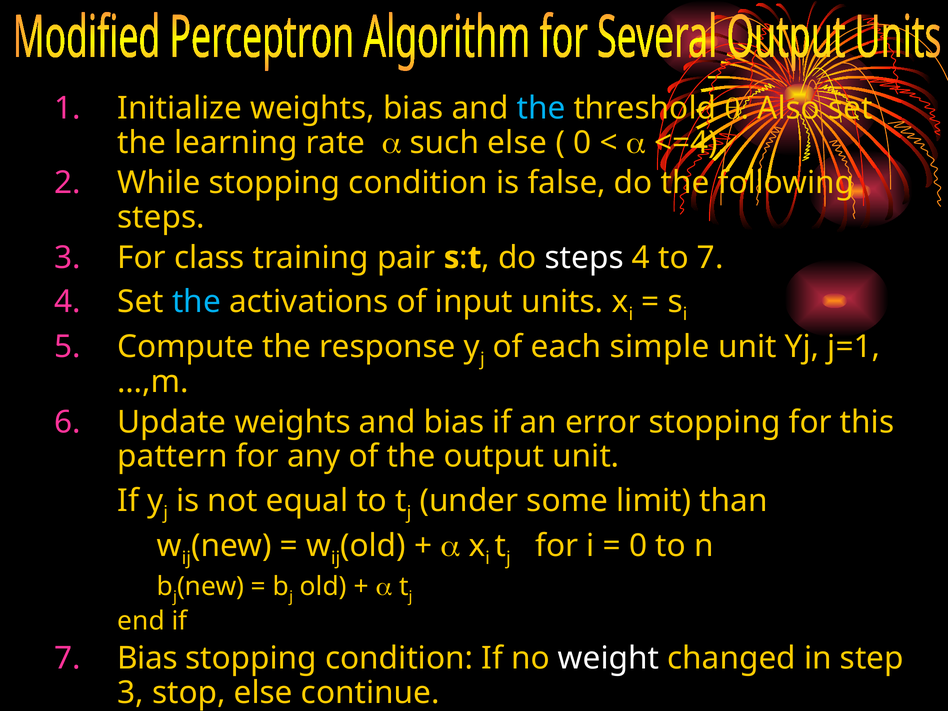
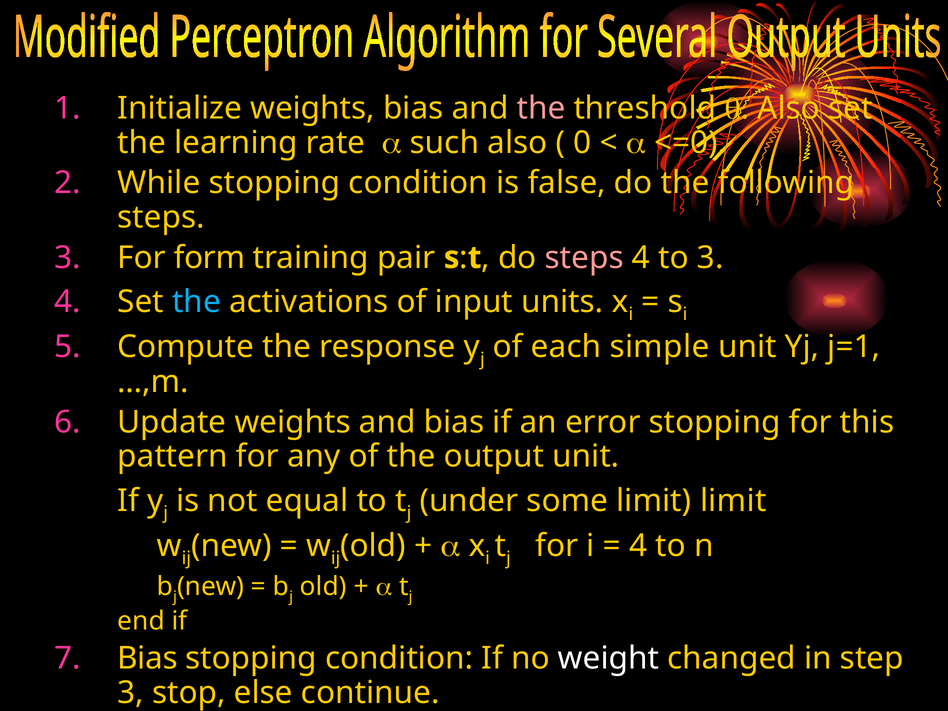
the colour: light blue -> pink (541, 109)
such else: else -> also (517, 143)
<=4: <=4 -> <=0 (690, 143)
class: class -> form (209, 258)
steps colour: white -> pink (584, 258)
to 7: 7 -> 3 (710, 258)
limit than: than -> limit (733, 501)
0: 0 -> 4 (638, 546)
